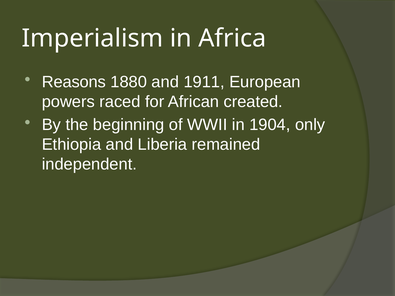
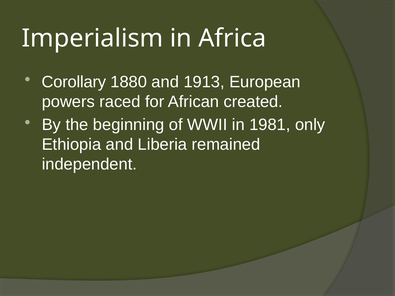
Reasons: Reasons -> Corollary (74, 82)
1911: 1911 -> 1913 (204, 82)
1904: 1904 -> 1981 (270, 125)
